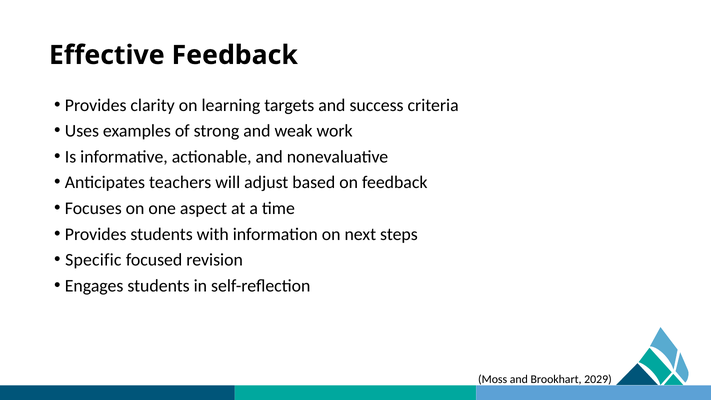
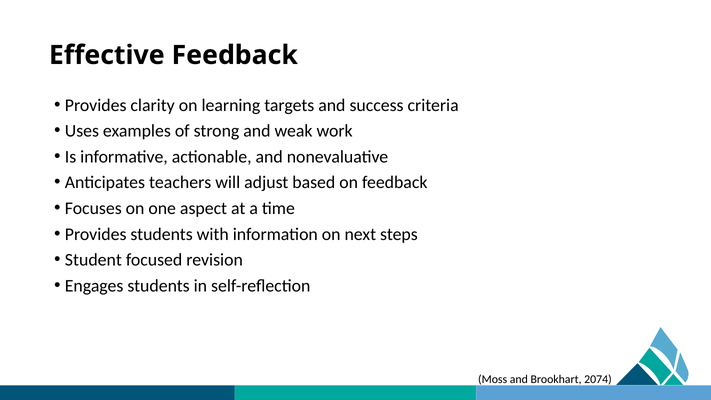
Specific: Specific -> Student (93, 260)
2029: 2029 -> 2074 (598, 379)
